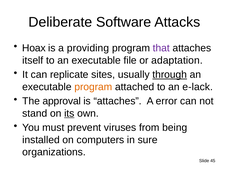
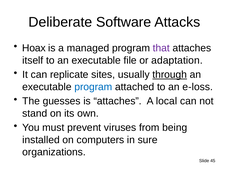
providing: providing -> managed (88, 48)
program colour: orange -> blue (93, 87)
e-lack: e-lack -> e-loss (198, 87)
approval: approval -> guesses (62, 101)
error: error -> local (167, 101)
its underline: present -> none (69, 113)
